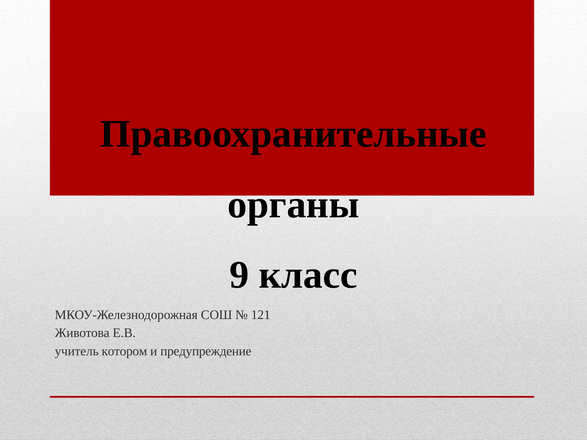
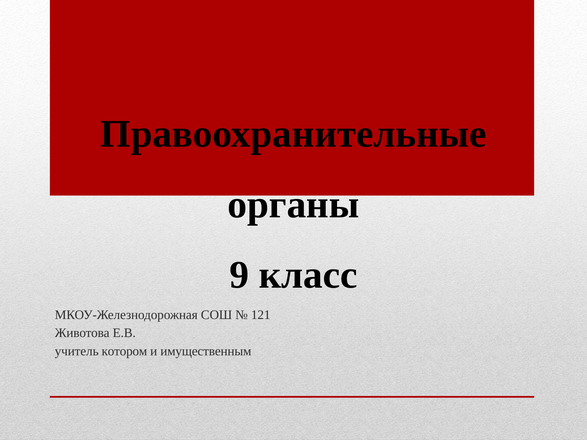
предупреждение: предупреждение -> имущественным (206, 351)
